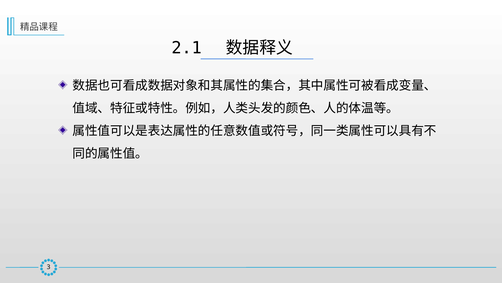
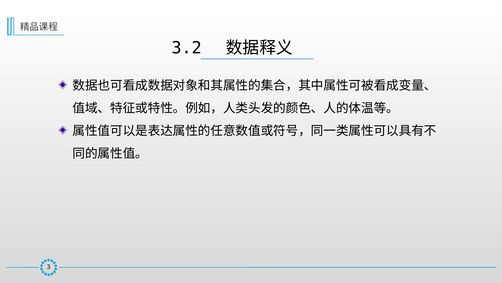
2.1: 2.1 -> 3.2 (187, 48)
